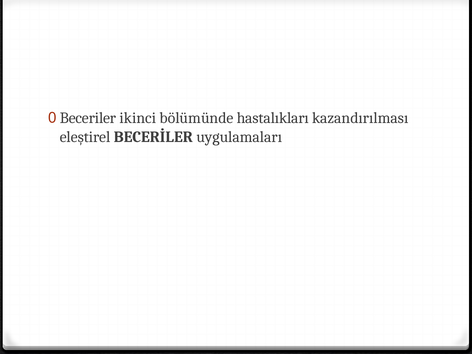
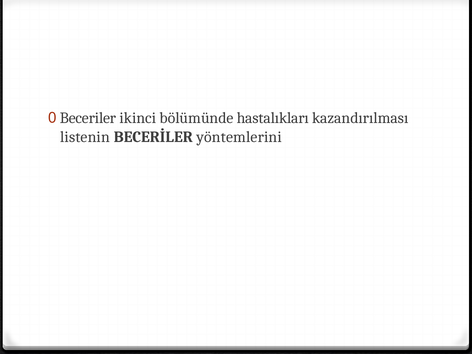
eleştirel: eleştirel -> listenin (85, 137)
uygulamaları: uygulamaları -> yöntemlerini (239, 137)
